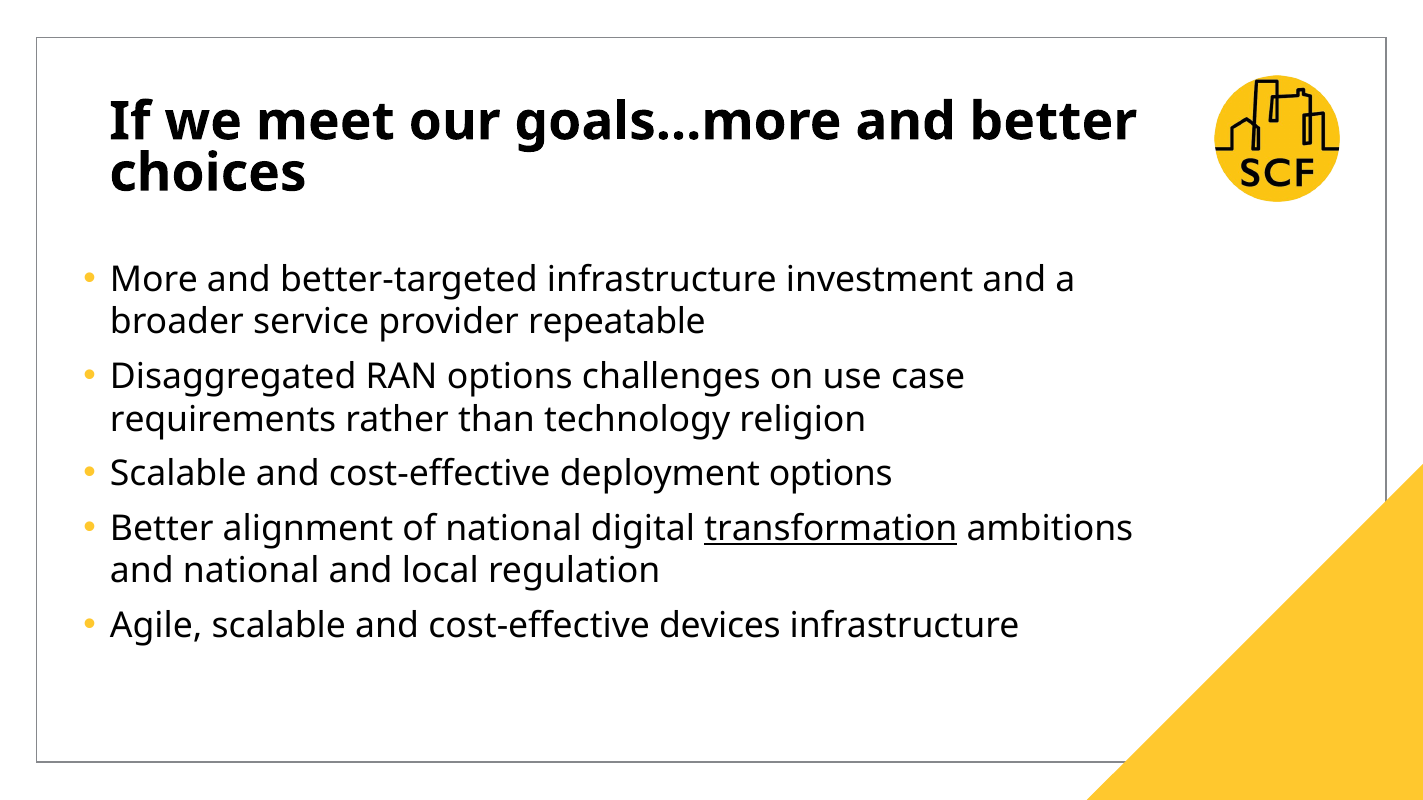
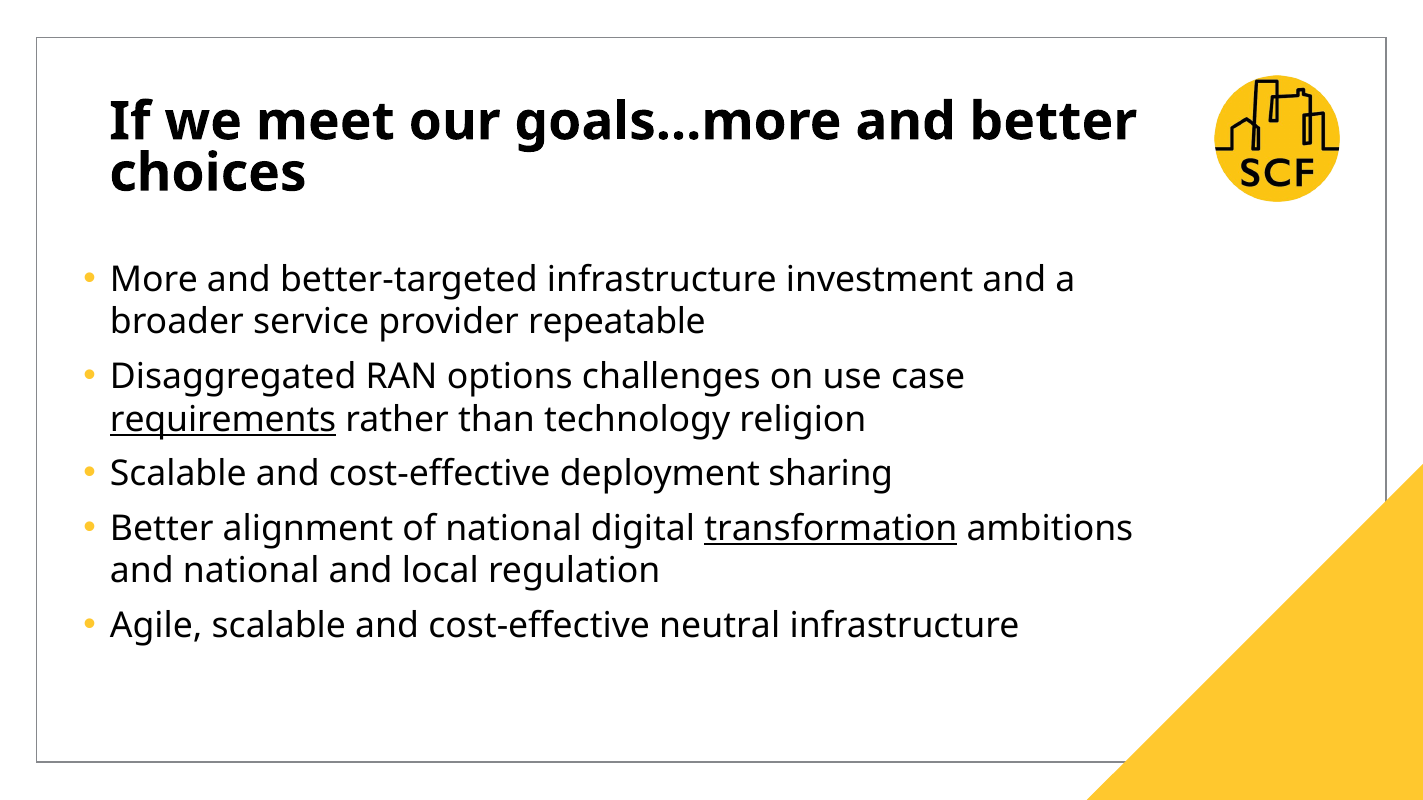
requirements underline: none -> present (223, 420)
deployment options: options -> sharing (831, 474)
devices: devices -> neutral (720, 626)
